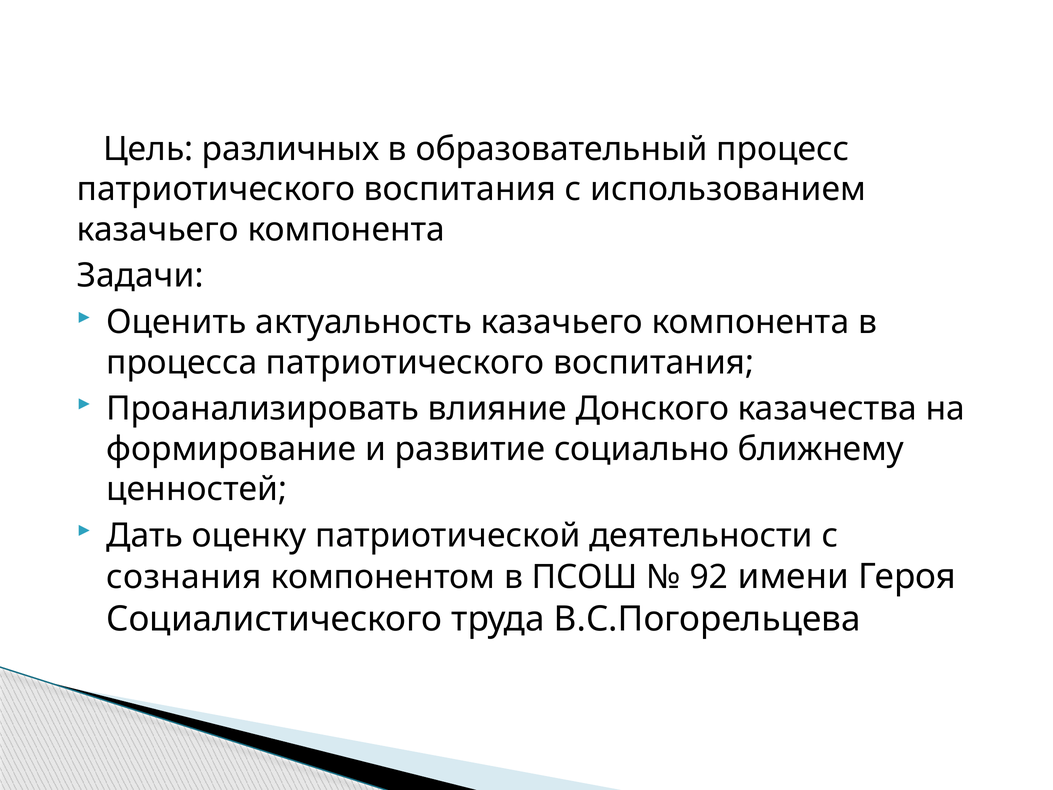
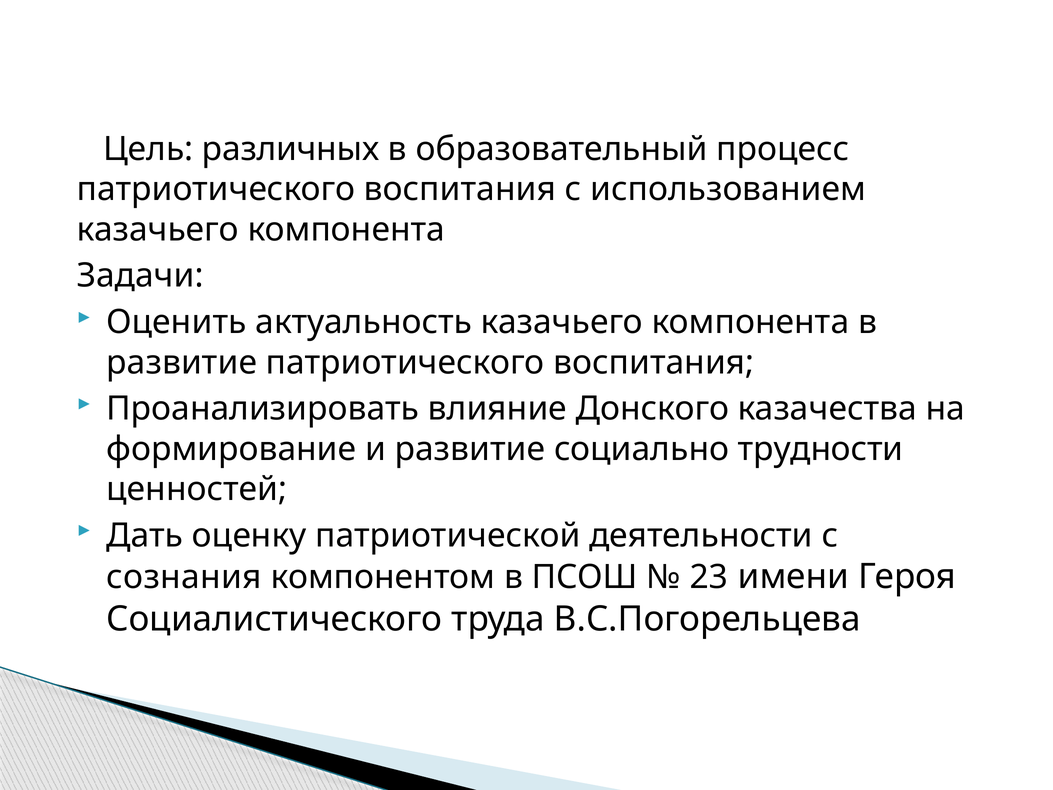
процесса: процесса -> развитие (182, 362)
ближнему: ближнему -> трудности (821, 449)
92: 92 -> 23 (709, 577)
